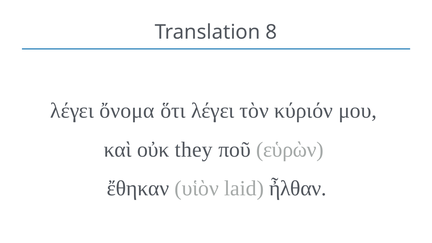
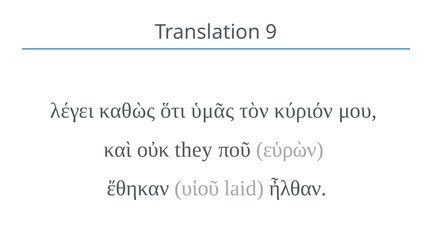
8: 8 -> 9 (271, 32)
ὄνομα: ὄνομα -> καθὼς (127, 111)
ὅτι λέγει: λέγει -> ὑμᾶς (213, 111)
υἱὸν: υἱὸν -> υἱοῦ (197, 188)
